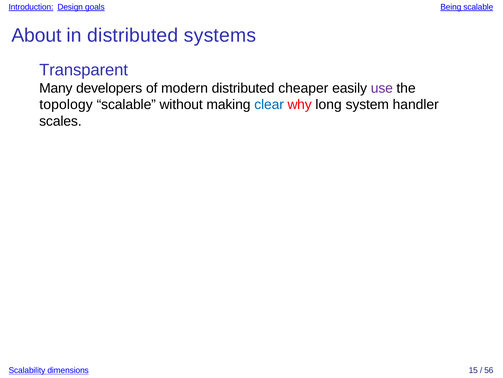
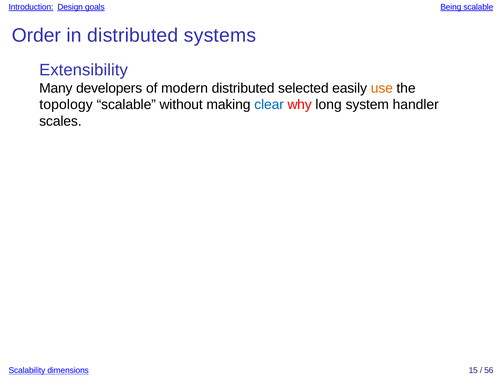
About: About -> Order (36, 35)
Transparent: Transparent -> Extensibility (84, 70)
cheaper: cheaper -> selected (303, 88)
use colour: purple -> orange (382, 88)
